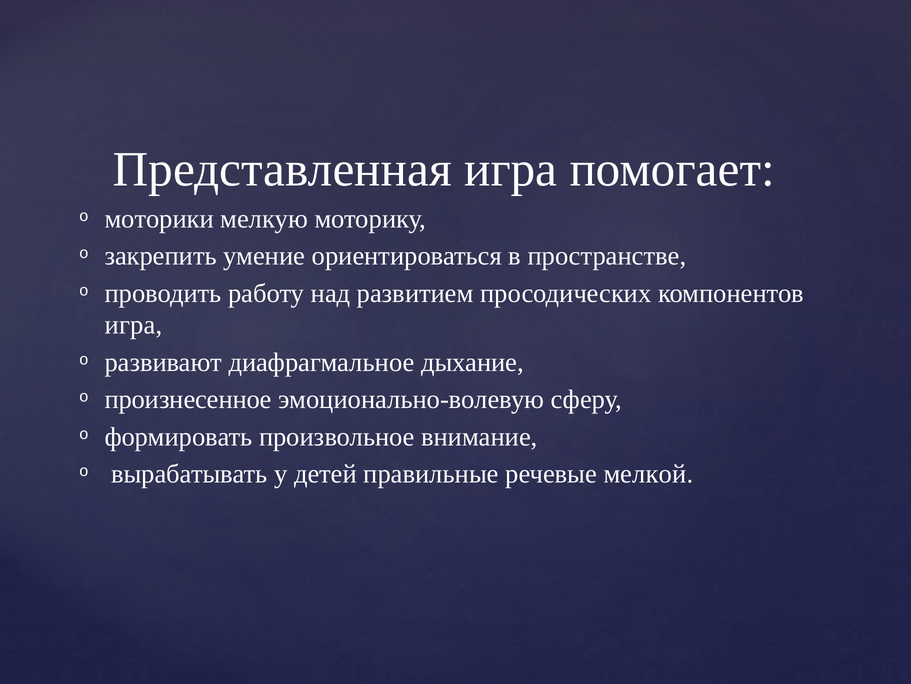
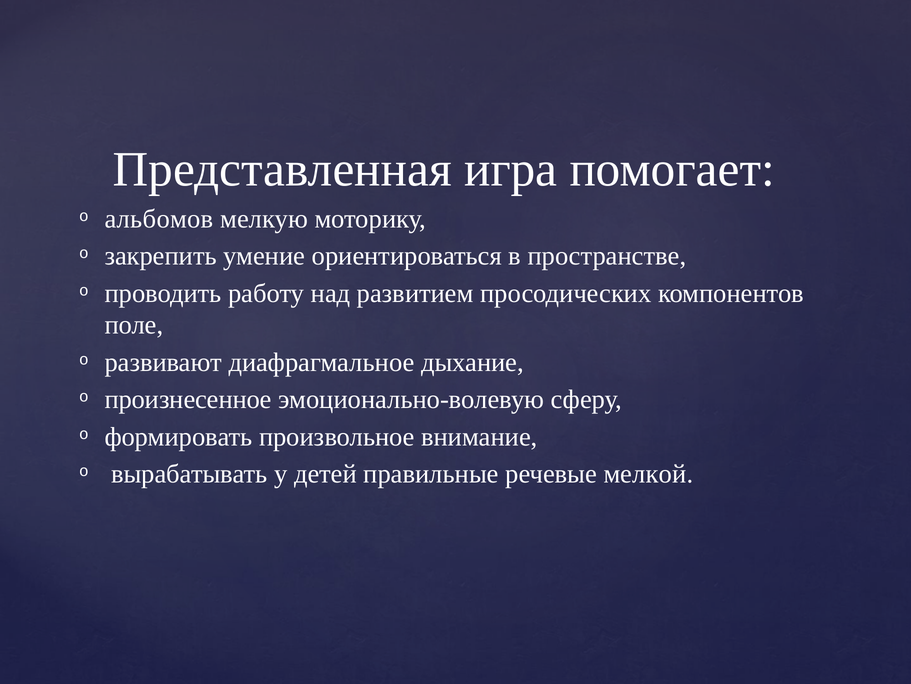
моторики: моторики -> альбомов (159, 219)
игра: игра -> поле (134, 325)
